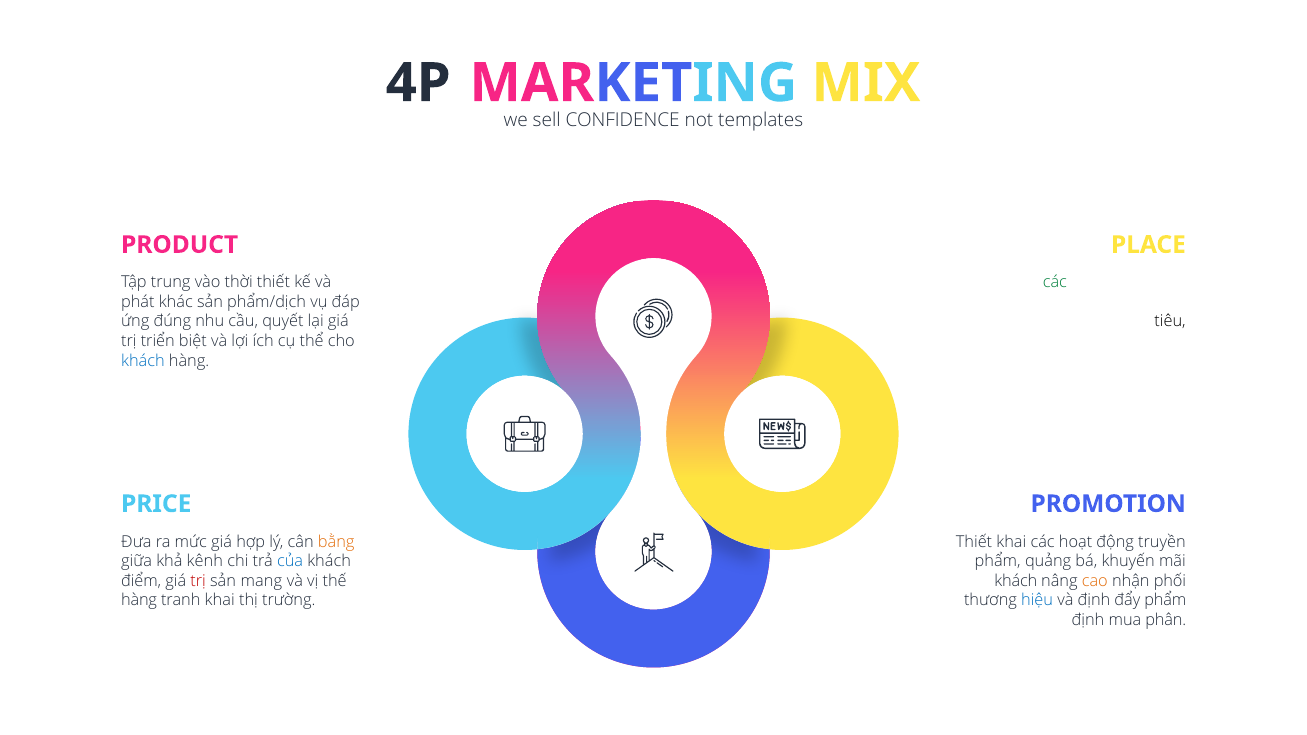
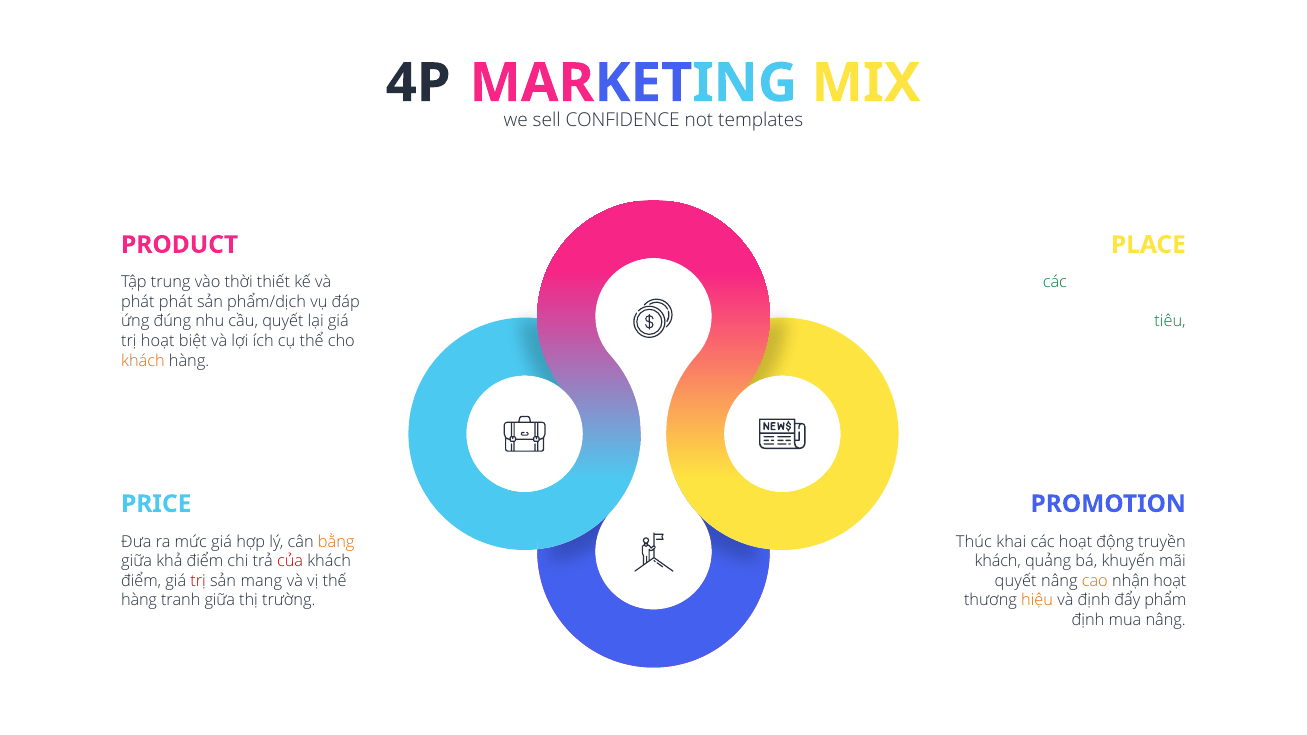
phát khác: khác -> phát (176, 302)
tiêu colour: black -> green (1170, 322)
trị triển: triển -> hoạt (158, 341)
khách colour: blue -> orange (143, 361)
Thiết: Thiết -> Thúc (974, 542)
khả kênh: kênh -> điểm (205, 561)
của colour: blue -> red (290, 561)
phẩm: phẩm -> khách (998, 561)
khách: khách -> quyết (1016, 581)
nhận phối: phối -> hoạt (1170, 581)
tranh khai: khai -> giữa (220, 601)
hiệu colour: blue -> orange (1037, 601)
mua phân: phân -> nâng (1166, 620)
